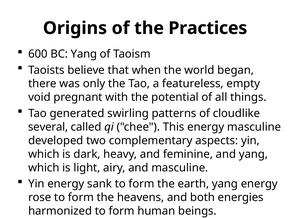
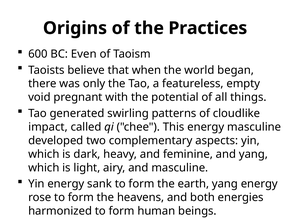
BC Yang: Yang -> Even (84, 54)
several: several -> impact (48, 127)
